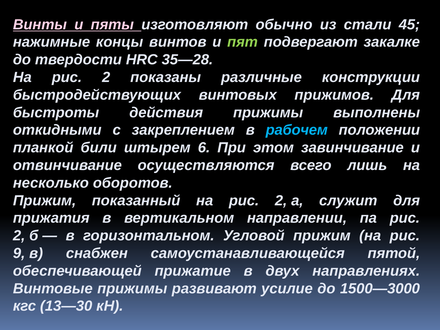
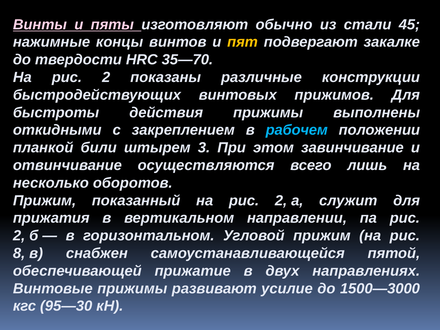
пят colour: light green -> yellow (243, 42)
35—28: 35—28 -> 35—70 (187, 60)
6: 6 -> 3 (204, 148)
9: 9 -> 8 (19, 253)
13—30: 13—30 -> 95—30 (66, 306)
